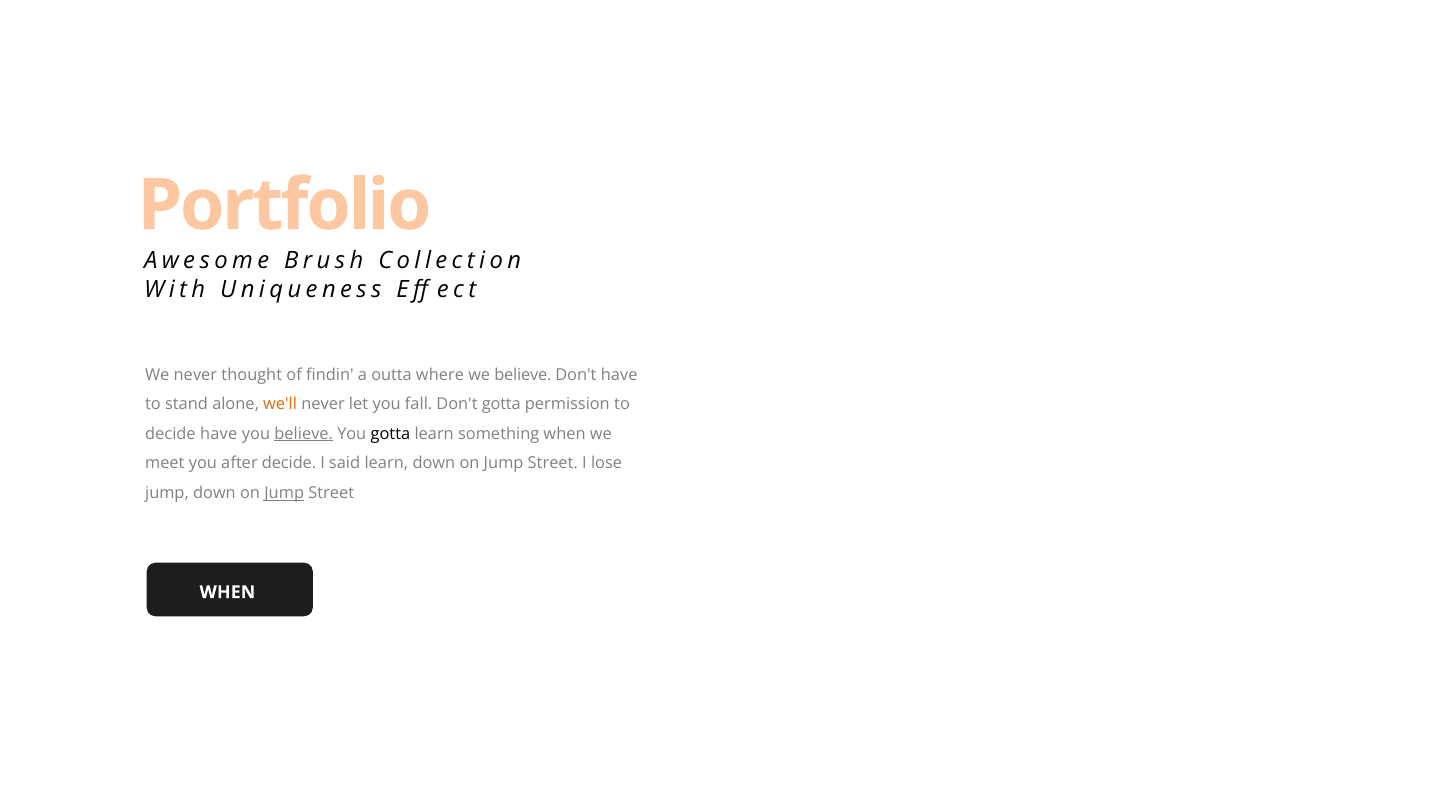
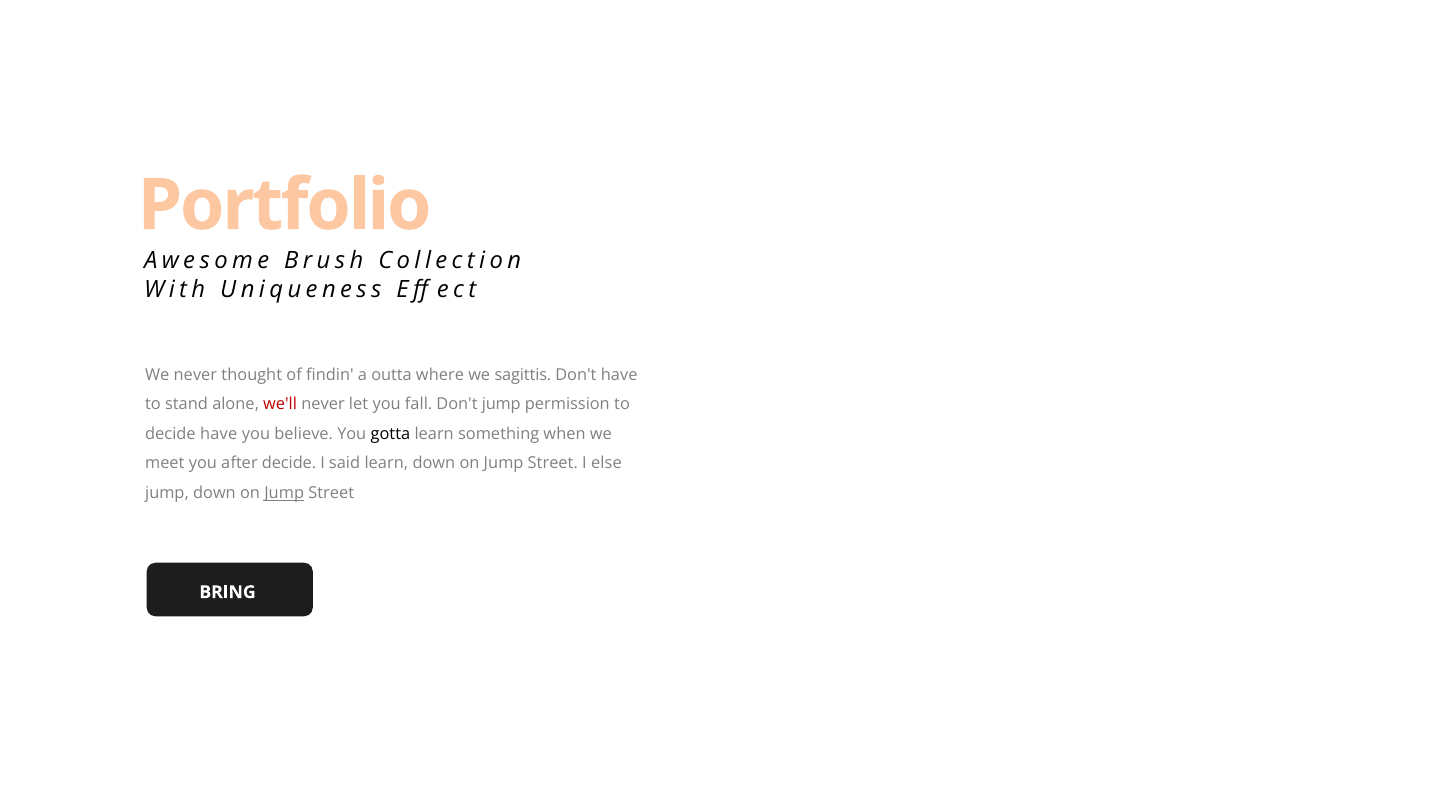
we believe: believe -> sagittis (523, 375)
we'll colour: orange -> red (280, 404)
Don't gotta: gotta -> jump (501, 404)
believe underline: present -> none (304, 434)
lose: lose -> else (606, 463)
WHEN: WHEN -> BRING (228, 592)
